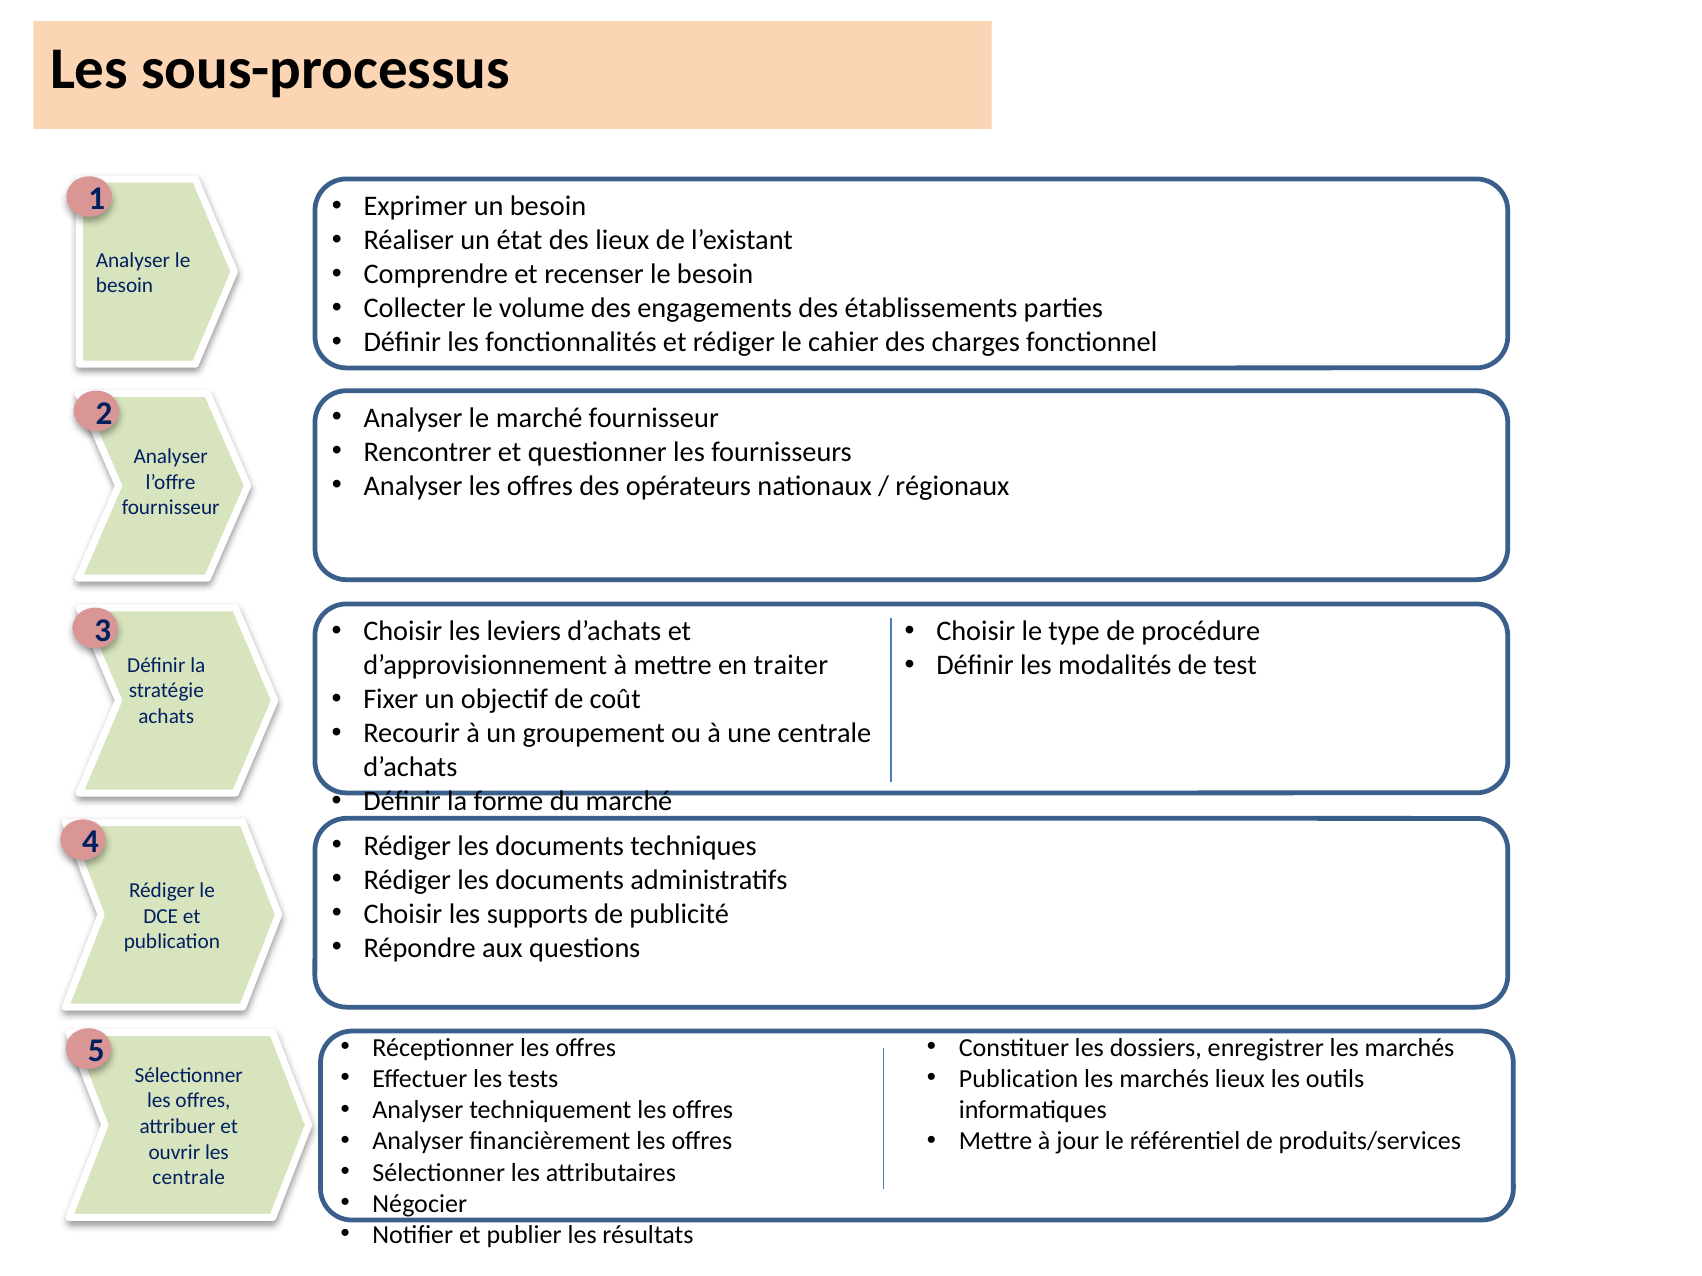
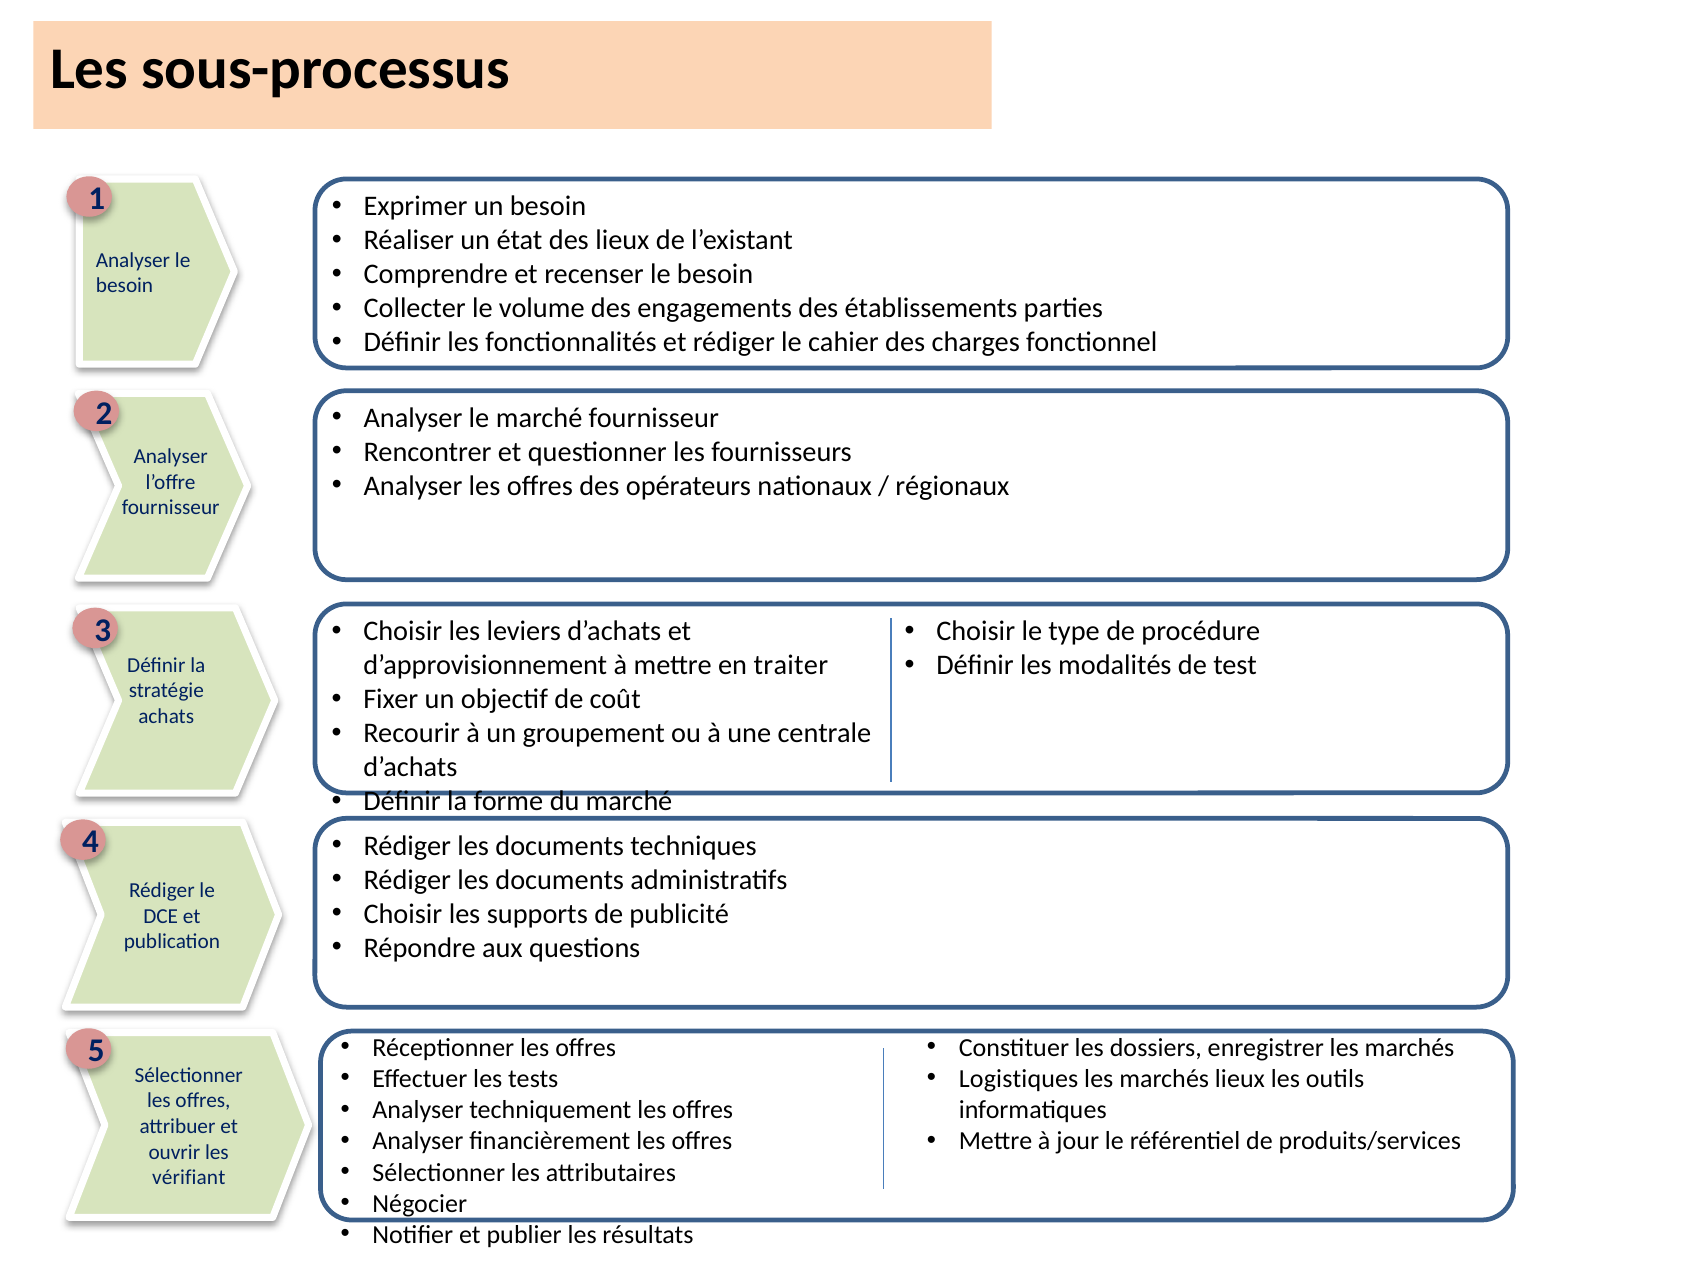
Publication: Publication -> Logistiques (1019, 1079)
centrale: centrale -> vérifiant (189, 1178)
